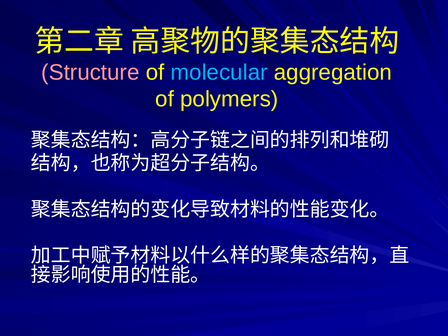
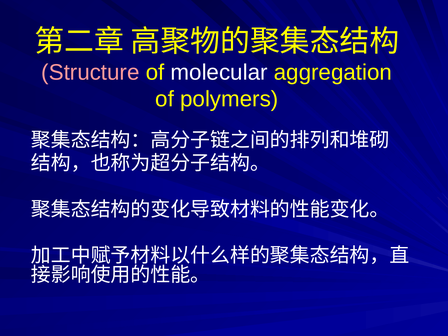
molecular colour: light blue -> white (219, 72)
